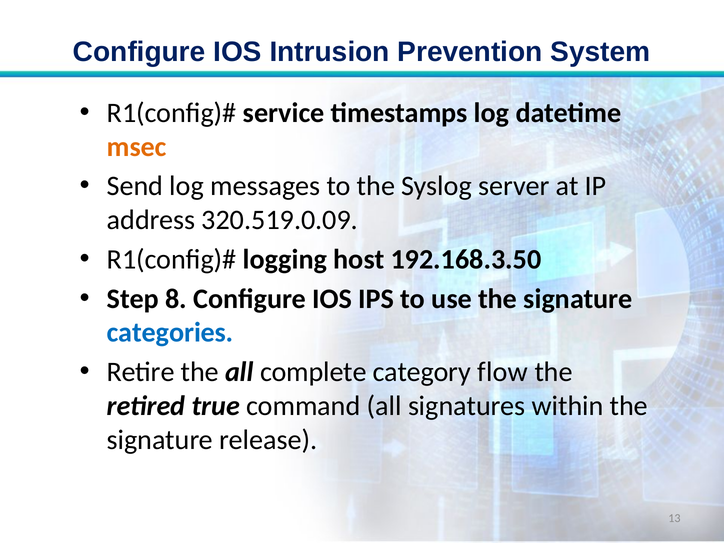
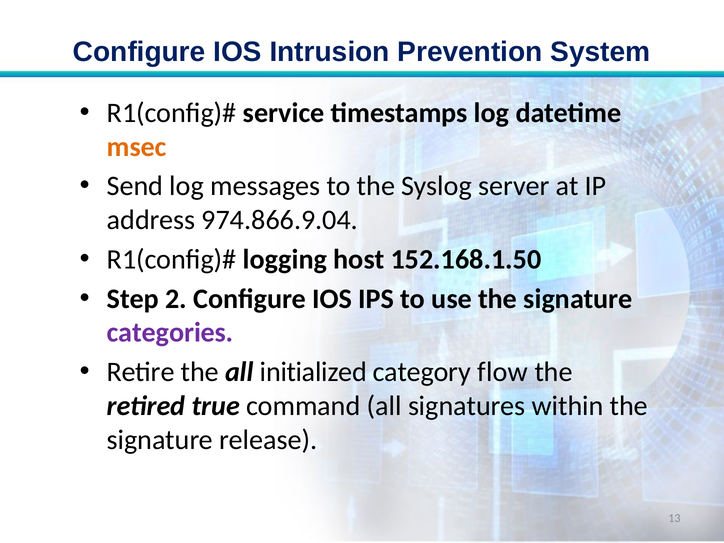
320.519.0.09: 320.519.0.09 -> 974.866.9.04 (280, 220)
192.168.3.50: 192.168.3.50 -> 152.168.1.50 (466, 259)
8: 8 -> 2 (176, 299)
categories colour: blue -> purple (170, 333)
complete: complete -> initialized (313, 372)
